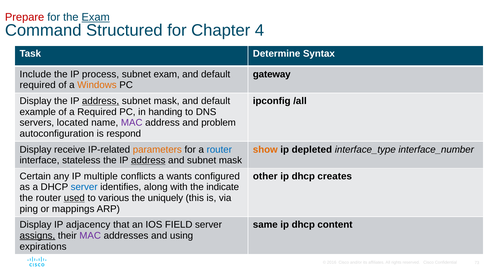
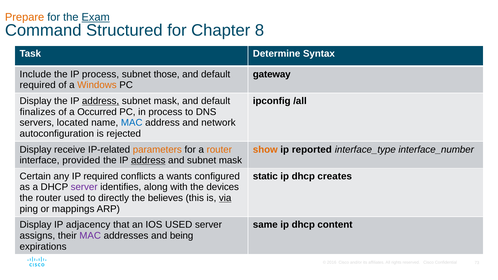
Prepare colour: red -> orange (25, 17)
4: 4 -> 8 (259, 30)
subnet exam: exam -> those (167, 74)
example: example -> finalizes (38, 112)
a Required: Required -> Occurred (97, 112)
in handing: handing -> process (165, 112)
MAC colour: purple -> blue (132, 123)
problem: problem -> network (218, 123)
respond: respond -> rejected (124, 134)
router colour: blue -> orange (219, 150)
depleted: depleted -> reported (312, 150)
stateless: stateless -> provided (81, 160)
IP multiple: multiple -> required (101, 176)
other: other -> static (265, 176)
server colour: blue -> purple (84, 187)
indicate: indicate -> devices (223, 187)
used underline: present -> none (74, 198)
various: various -> directly (114, 198)
uniquely: uniquely -> believes (165, 198)
via underline: none -> present (225, 198)
IOS FIELD: FIELD -> USED (179, 225)
assigns underline: present -> none (37, 236)
using: using -> being (182, 236)
